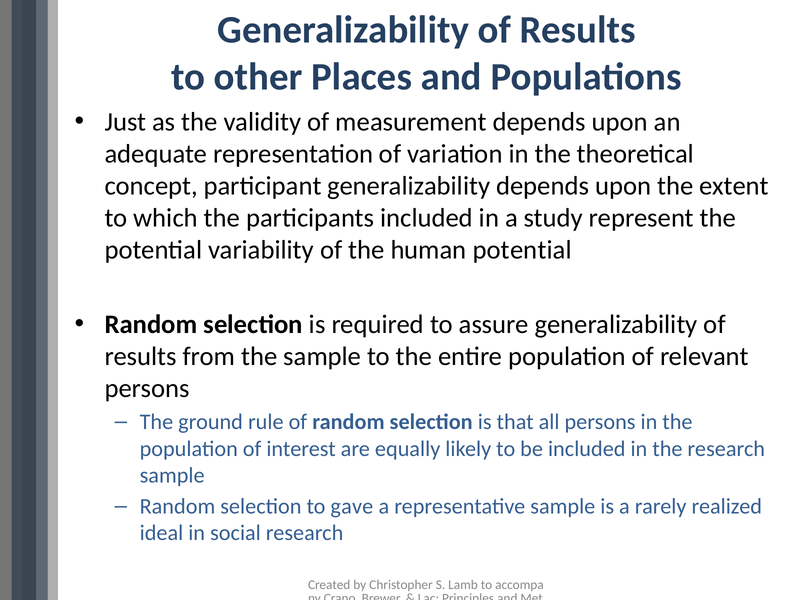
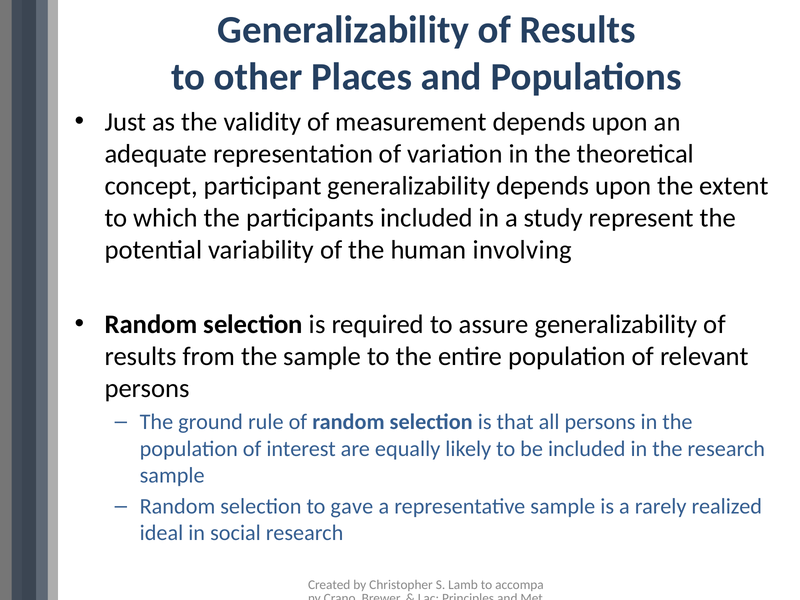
human potential: potential -> involving (522, 250)
